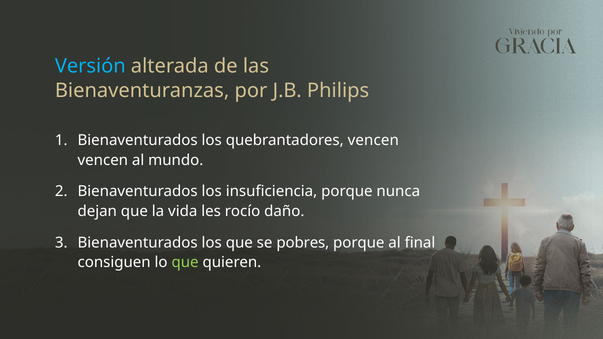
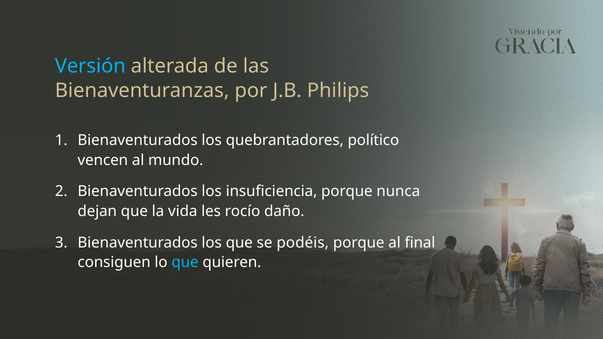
quebrantadores vencen: vencen -> político (373, 141)
pobres: pobres -> podéis (303, 243)
que colour: light green -> light blue (185, 263)
